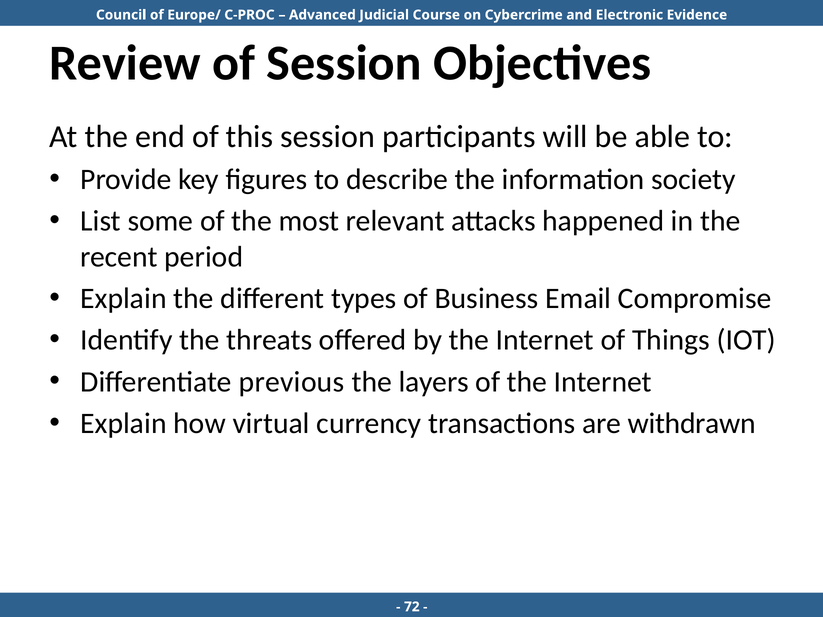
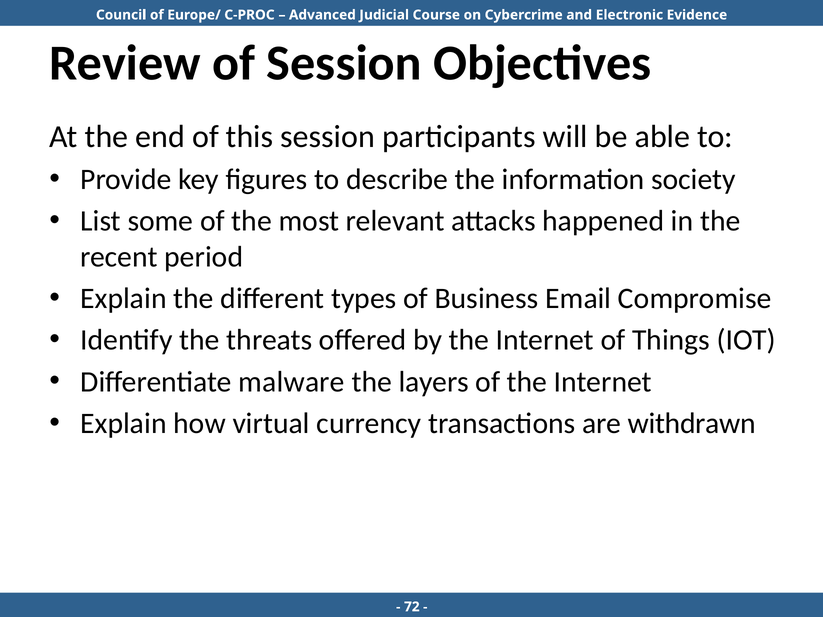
previous: previous -> malware (292, 382)
